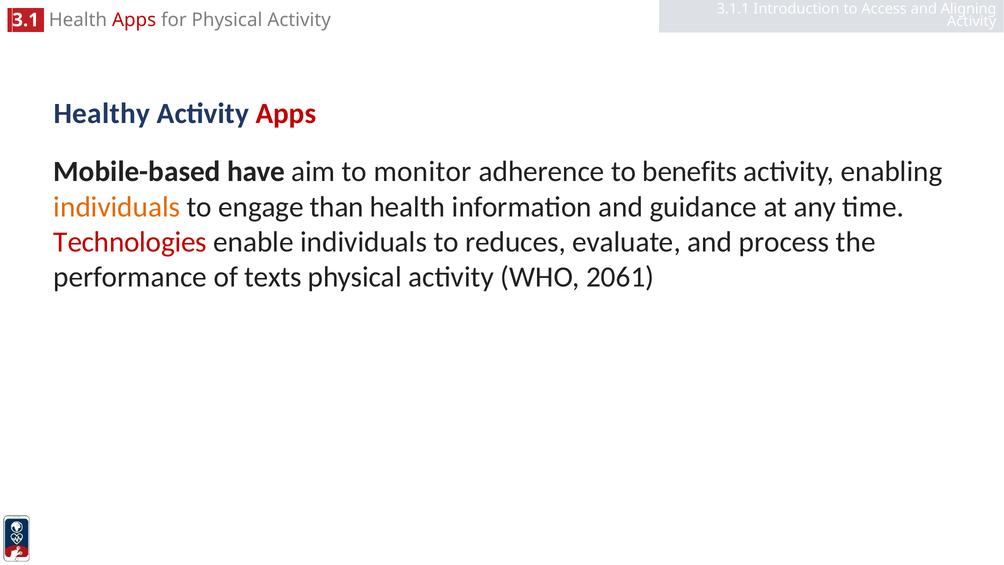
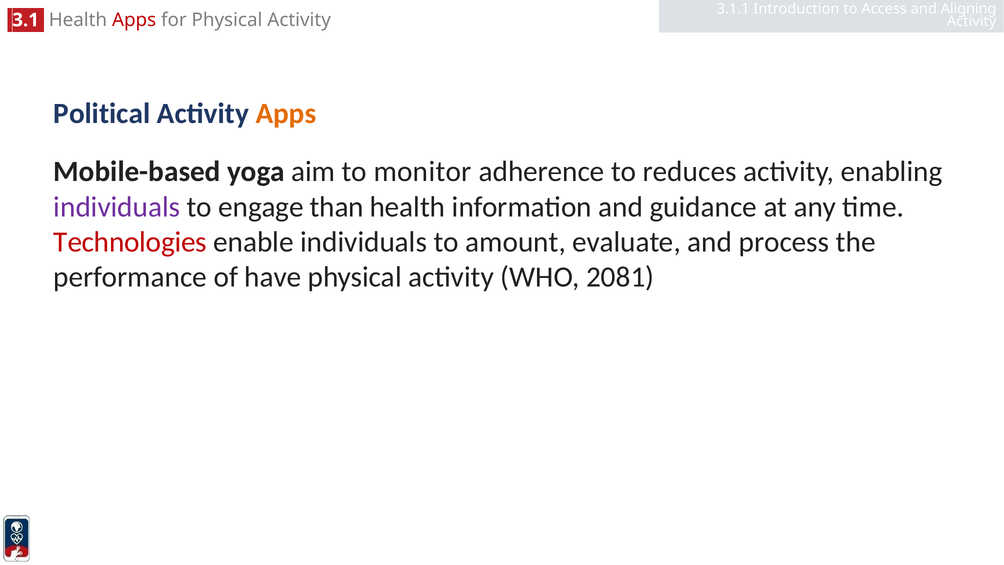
Healthy: Healthy -> Political (102, 113)
Apps colour: red -> orange (286, 113)
have: have -> yoga (256, 172)
benefits: benefits -> reduces (690, 172)
individuals colour: orange -> purple (117, 207)
reduces: reduces -> amount (516, 242)
texts: texts -> have (273, 277)
2061: 2061 -> 2081 (620, 277)
